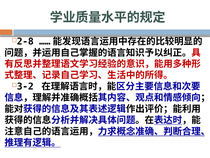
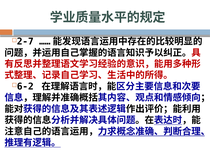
2-8: 2-8 -> 2-7 (25, 41)
3-2: 3-2 -> 6-2 (25, 86)
